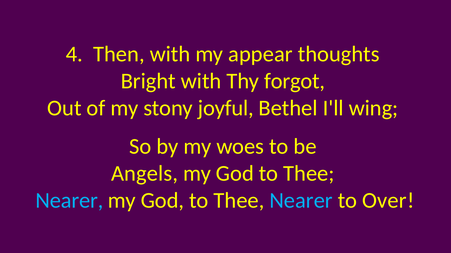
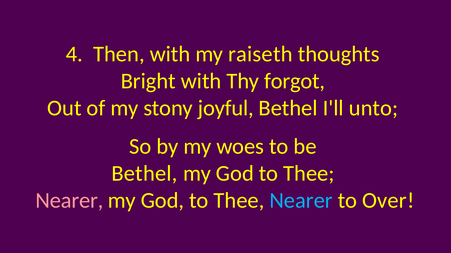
appear: appear -> raiseth (260, 54)
wing: wing -> unto (373, 108)
Angels: Angels -> Bethel (145, 174)
Nearer colour: light blue -> pink (69, 201)
